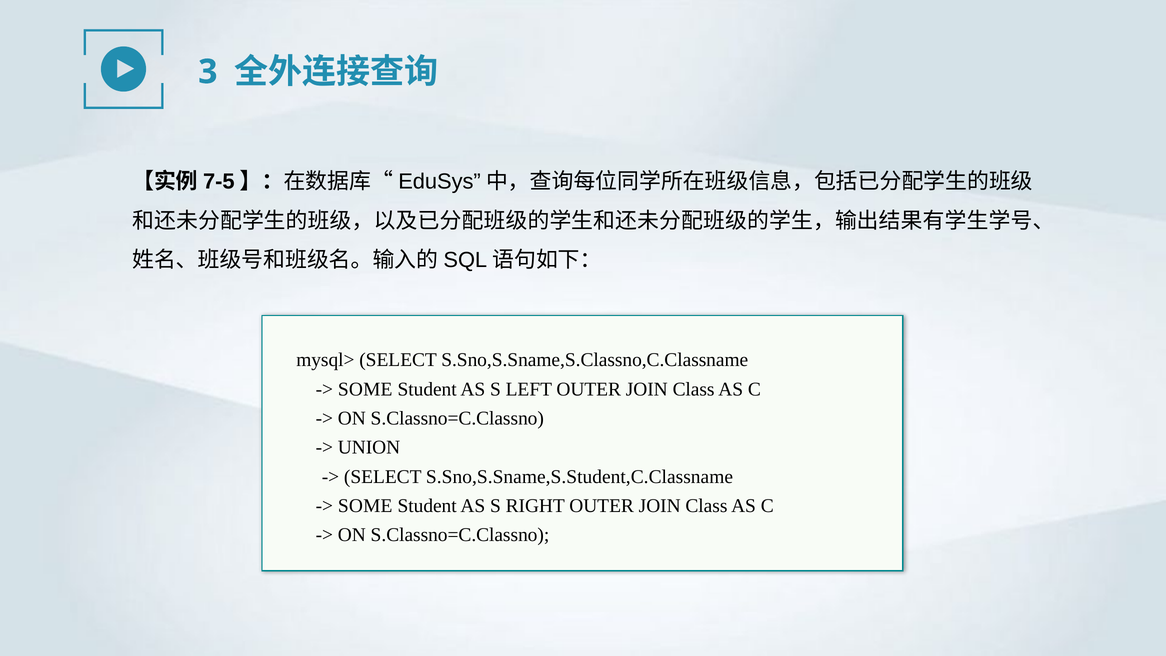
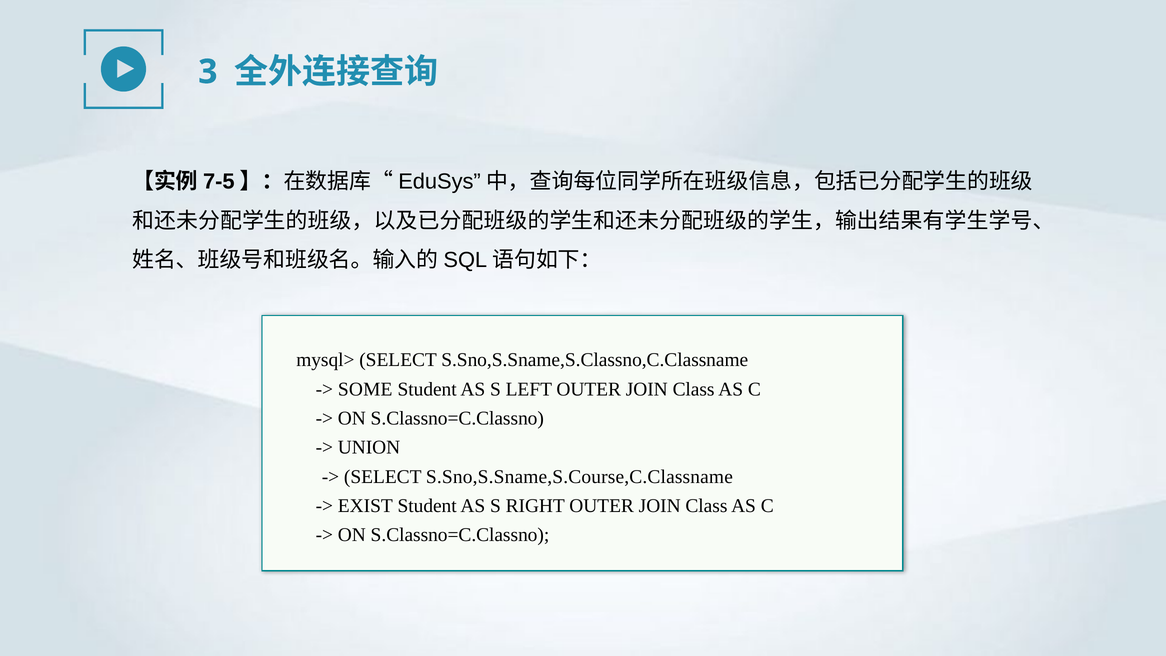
S.Sno,S.Sname,S.Student,C.Classname: S.Sno,S.Sname,S.Student,C.Classname -> S.Sno,S.Sname,S.Course,C.Classname (579, 477)
SOME: SOME -> EXIST (365, 506)
